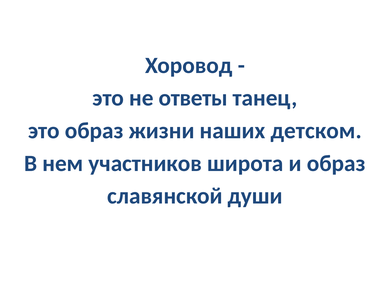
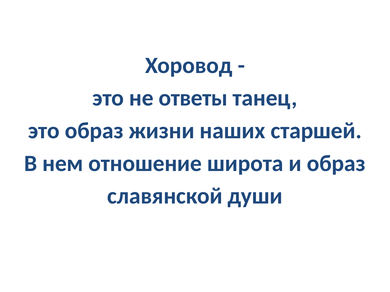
детском: детском -> старшей (316, 131)
участников: участников -> отношение (145, 164)
